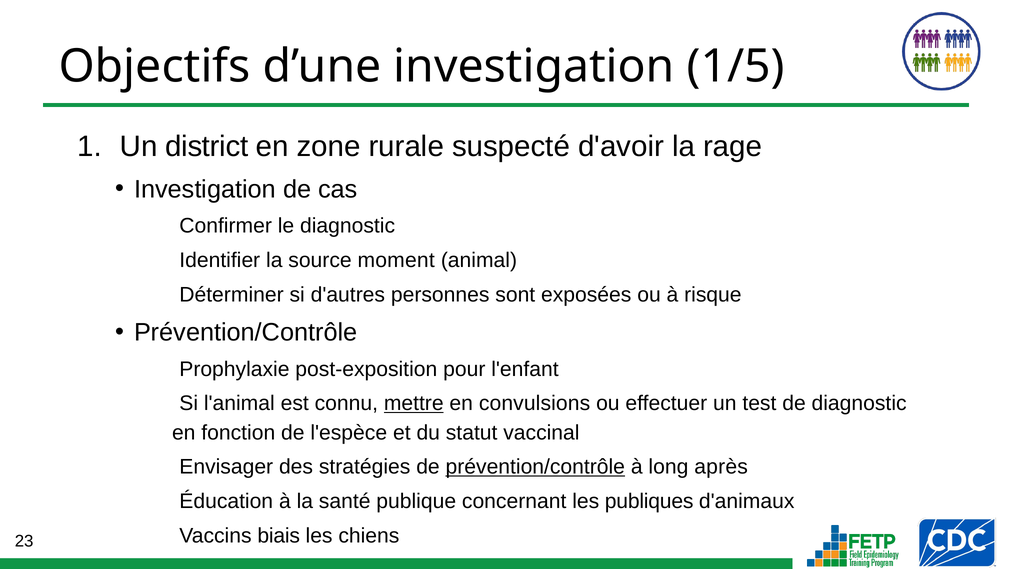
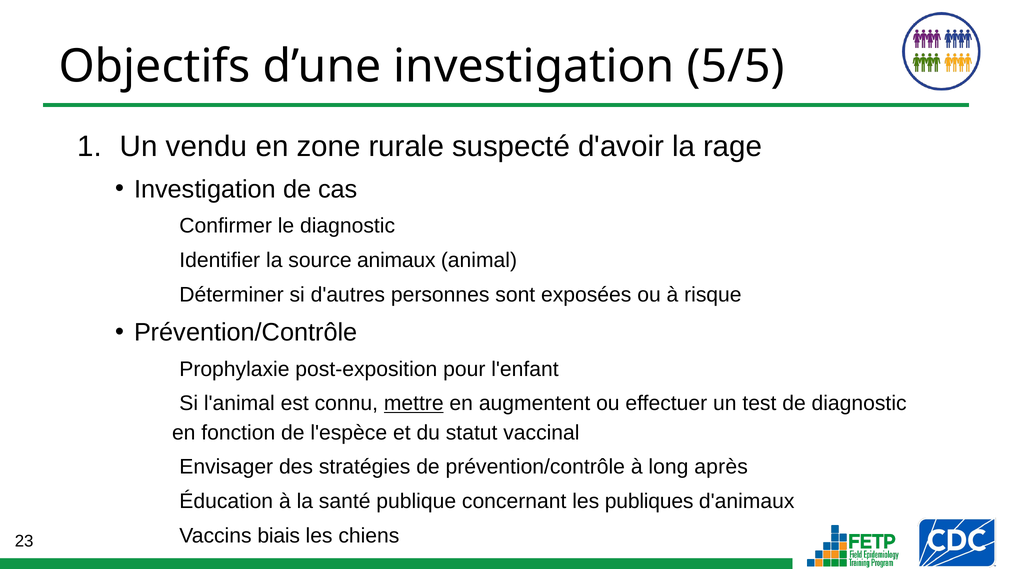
1/5: 1/5 -> 5/5 (736, 67)
district: district -> vendu (206, 146)
moment: moment -> animaux (396, 260)
convulsions: convulsions -> augmentent (535, 404)
prévention/contrôle underline: present -> none (535, 467)
